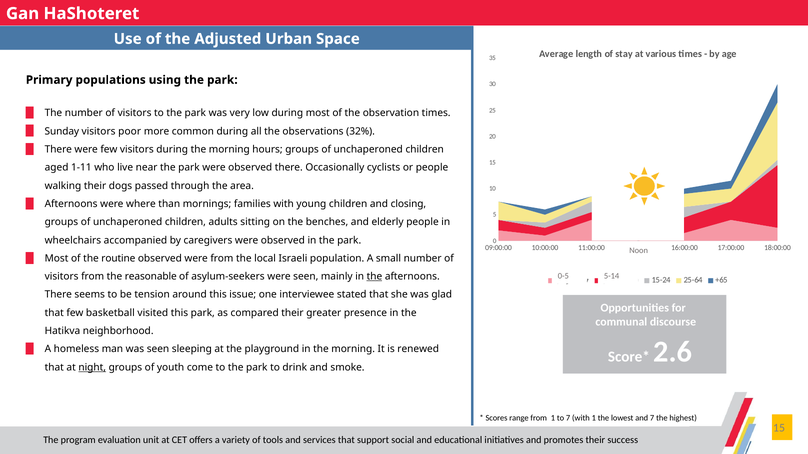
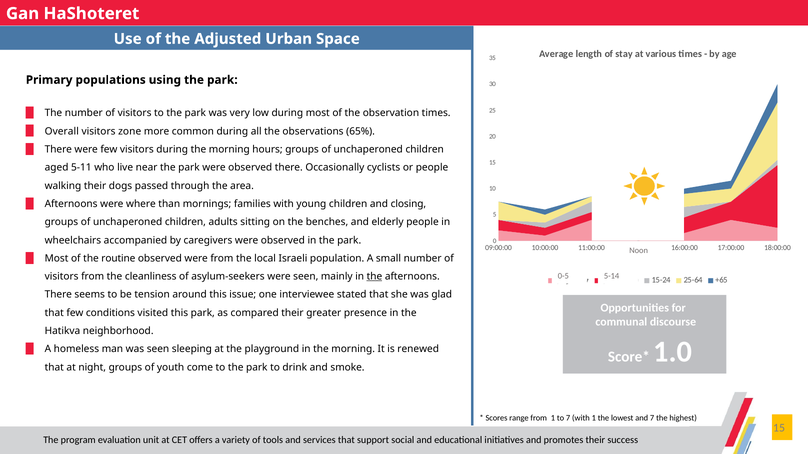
Sunday: Sunday -> Overall (62, 131)
poor: poor -> zone (130, 131)
32%: 32% -> 65% (361, 131)
1-11: 1-11 -> 5-11 (81, 168)
reasonable: reasonable -> cleanliness (151, 277)
basketball: basketball -> conditions (110, 313)
2.6: 2.6 -> 1.0 (673, 352)
night underline: present -> none (92, 368)
